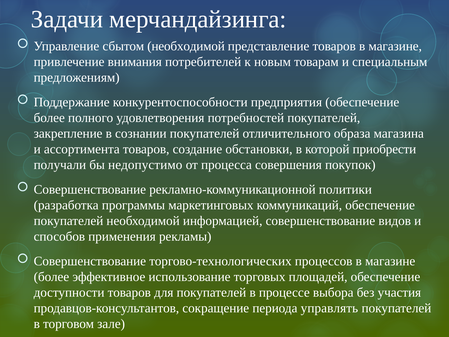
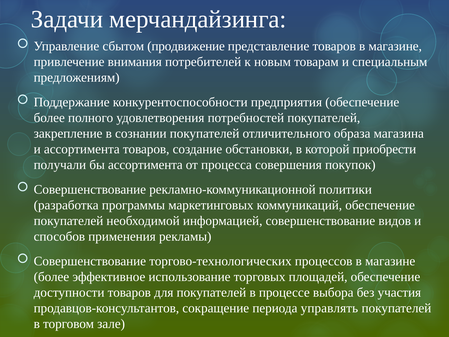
сбытом необходимой: необходимой -> продвижение (186, 46)
бы недопустимо: недопустимо -> ассортимента (145, 165)
